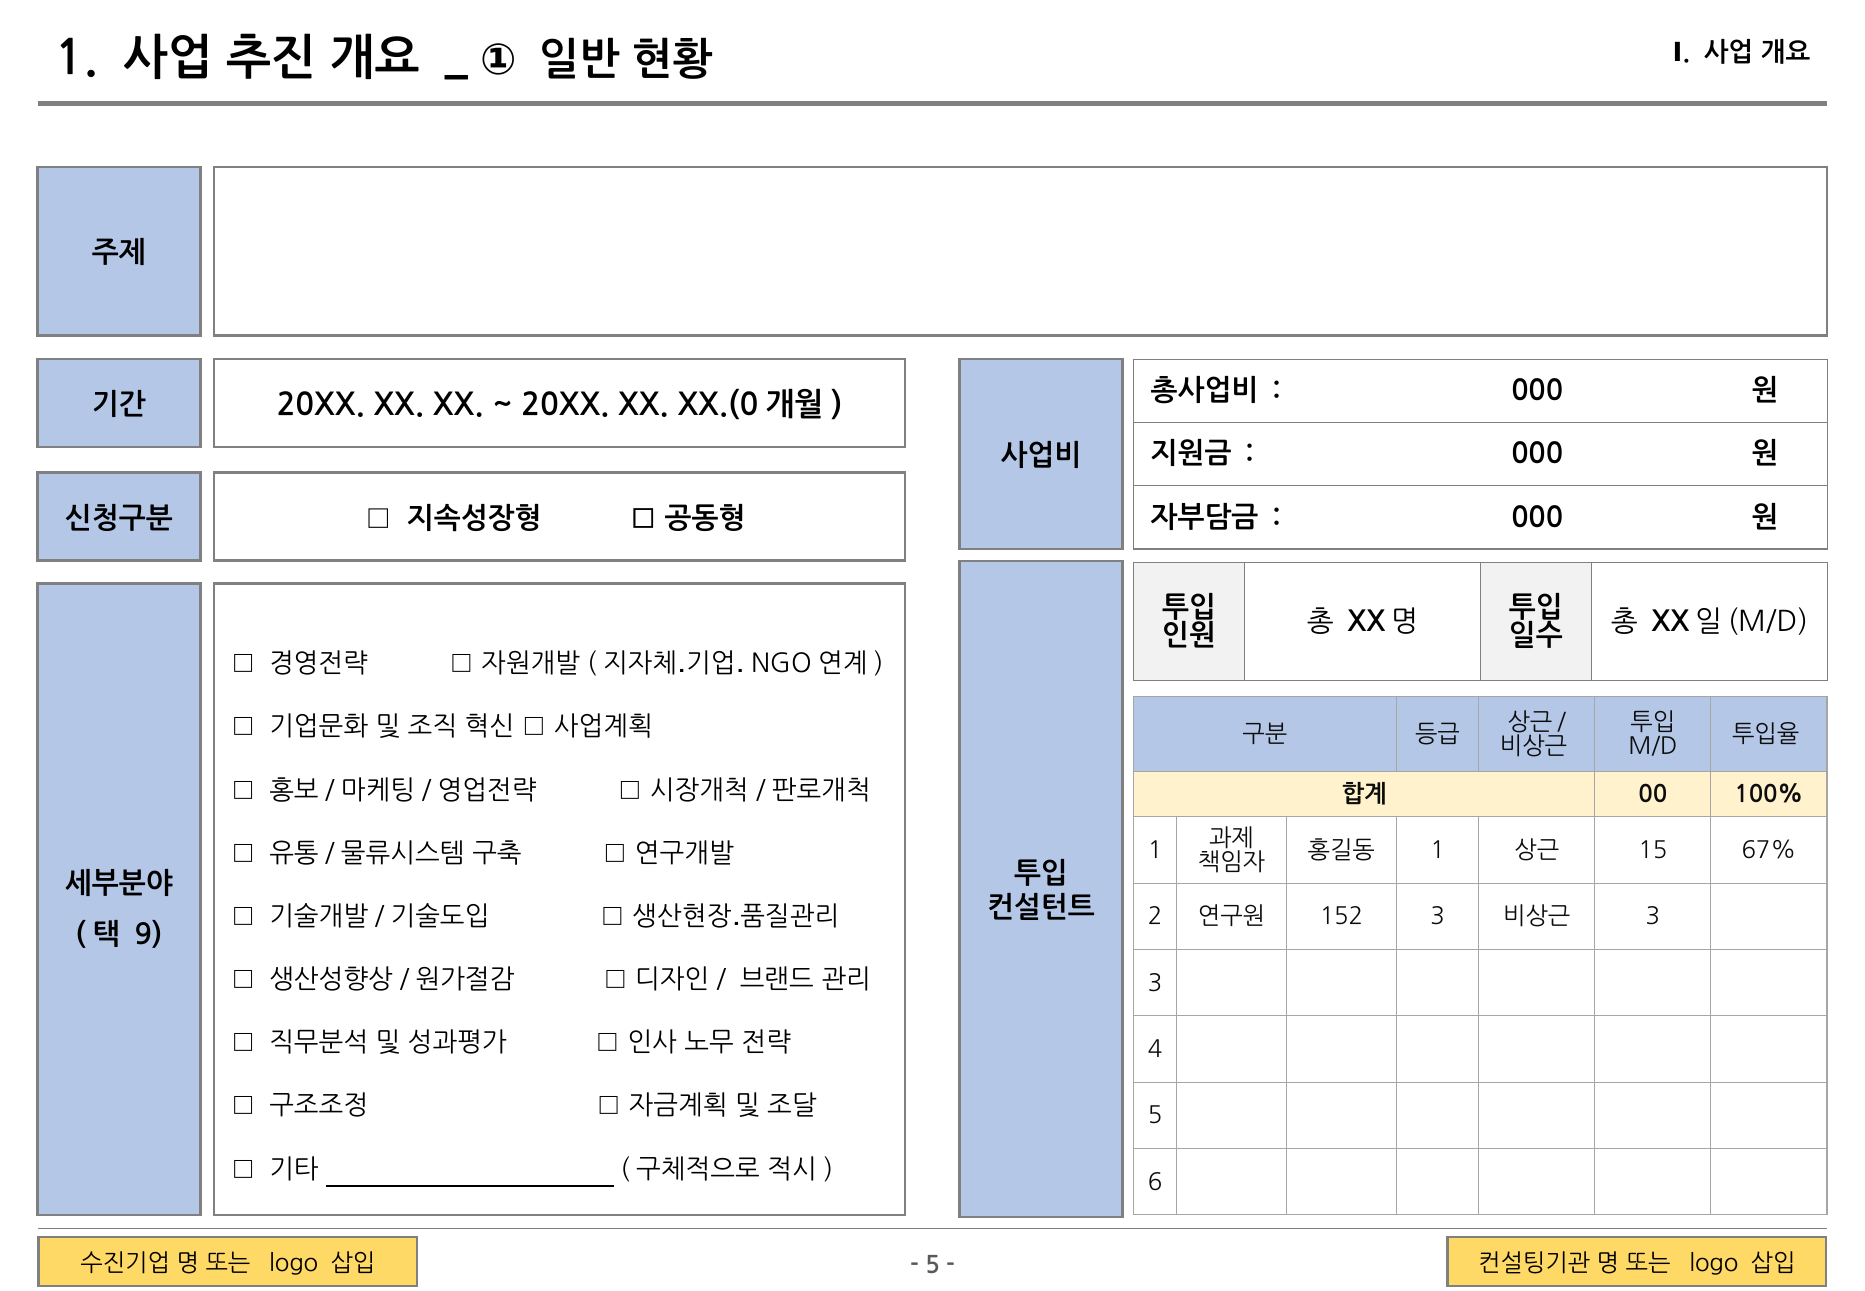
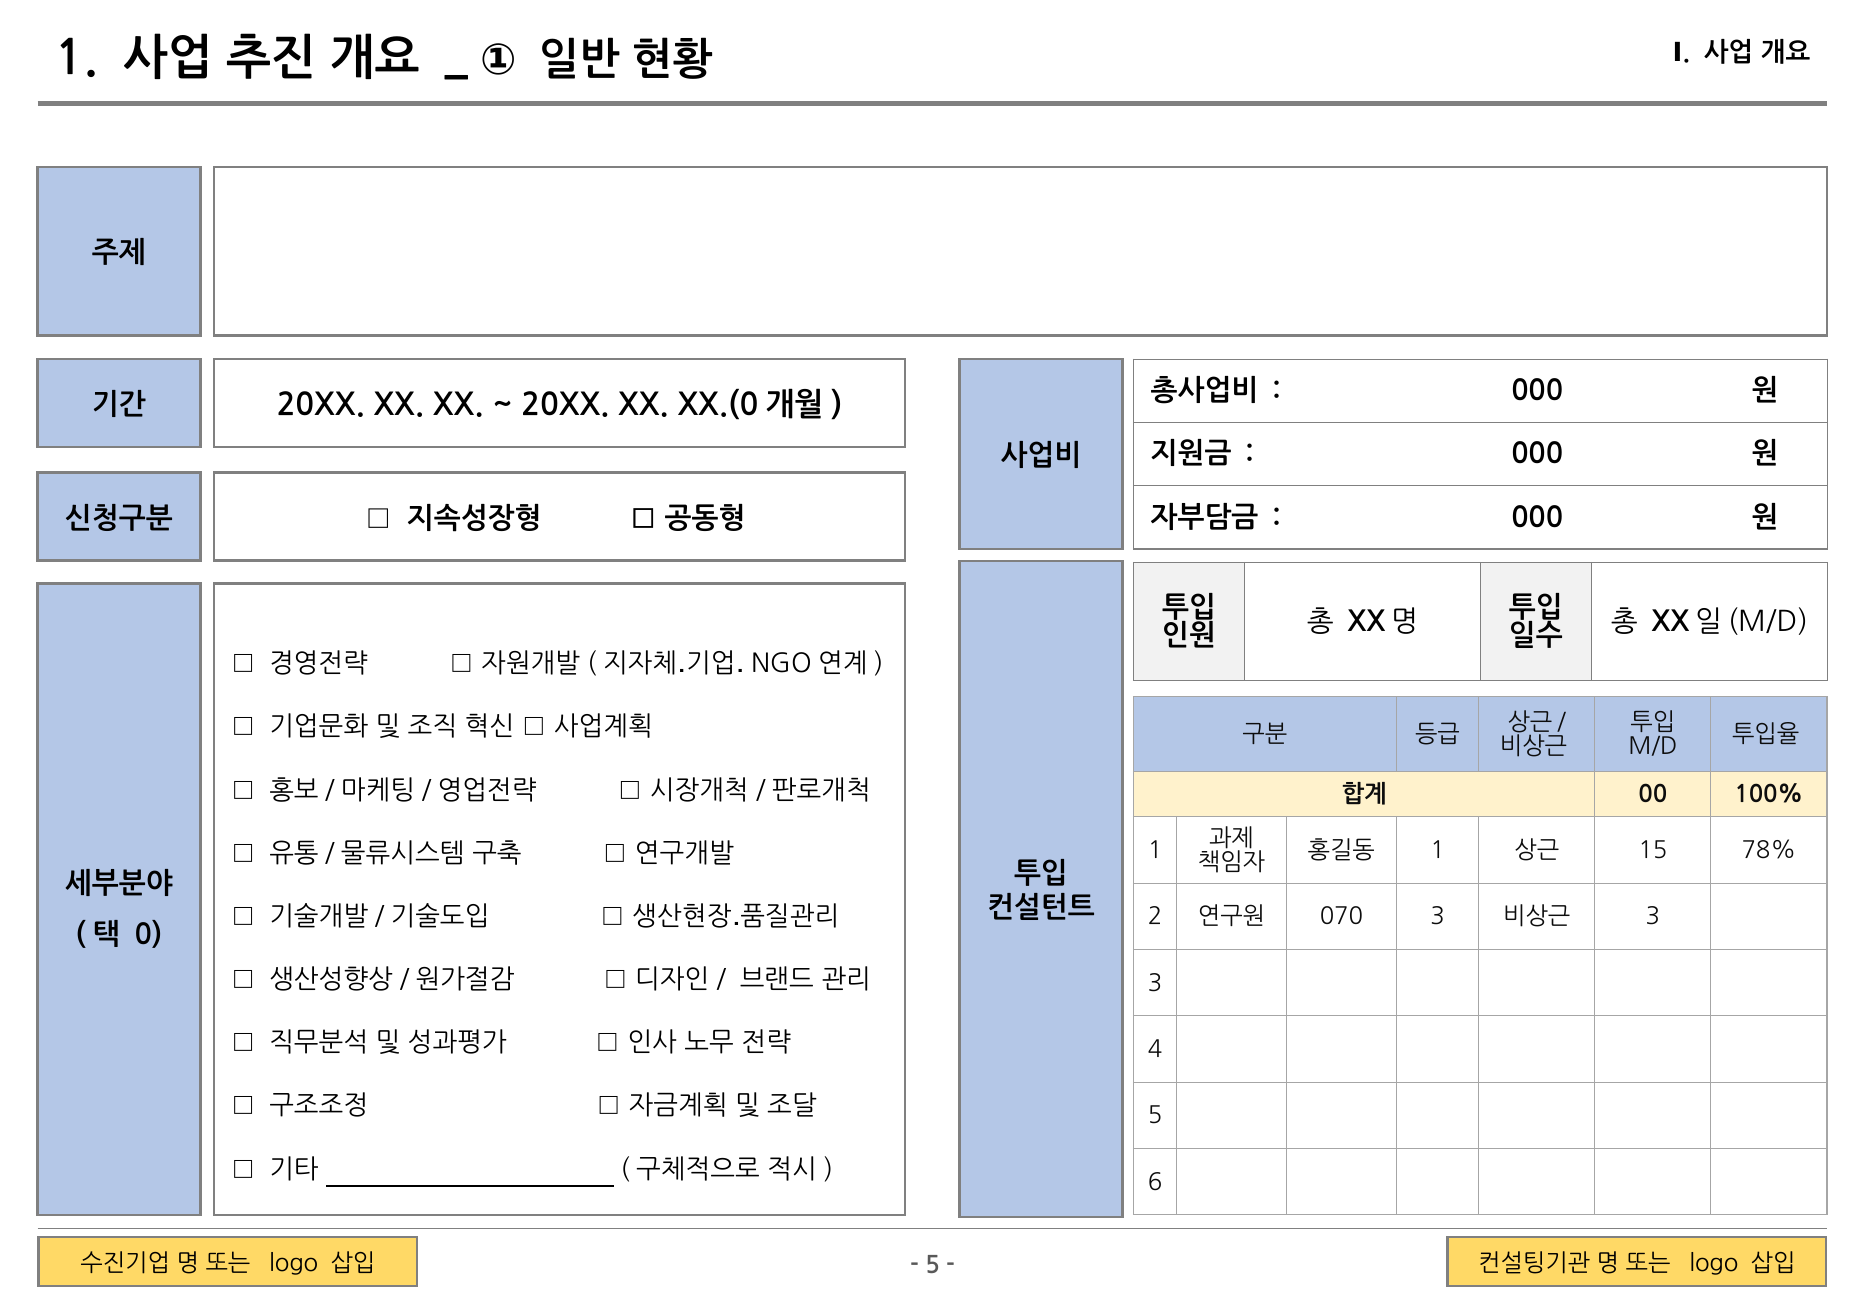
67%: 67% -> 78% (1769, 851)
152: 152 -> 070 (1341, 917)
9: 9 -> 0 (149, 936)
